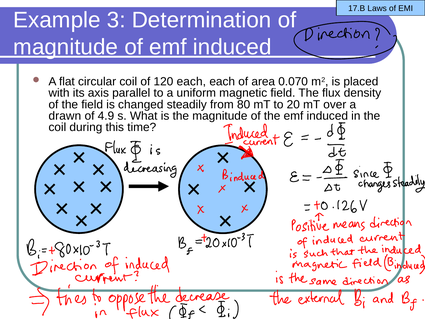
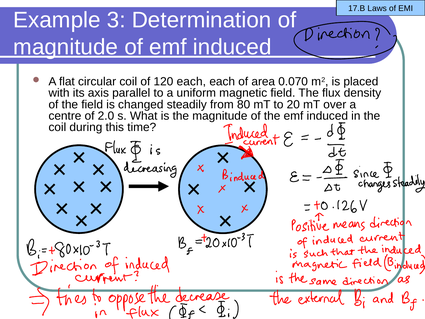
drawn: drawn -> centre (65, 116)
4.9: 4.9 -> 2.0 (106, 116)
